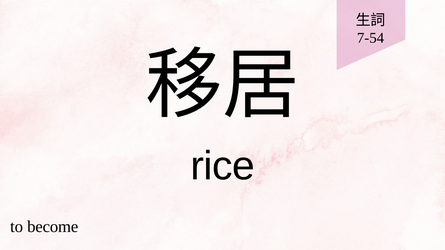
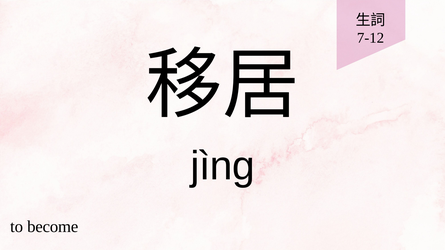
7-54: 7-54 -> 7-12 (371, 38)
rice: rice -> jìng (223, 166)
